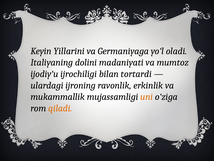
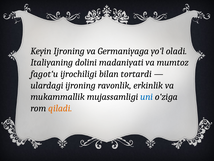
Keyin Yillarini: Yillarini -> Ijroning (69, 51)
ijodiy‘u: ijodiy‘u -> fagot‘u (44, 74)
uni colour: orange -> blue (147, 97)
